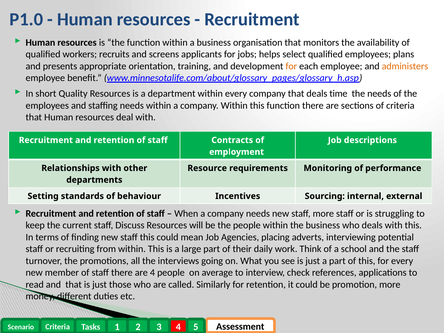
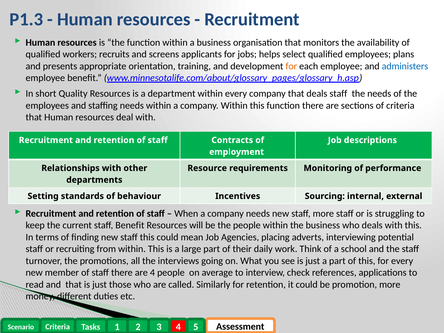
P1.0: P1.0 -> P1.3 (26, 19)
administers colour: orange -> blue (405, 66)
deals time: time -> staff (338, 94)
staff Discuss: Discuss -> Benefit (130, 225)
